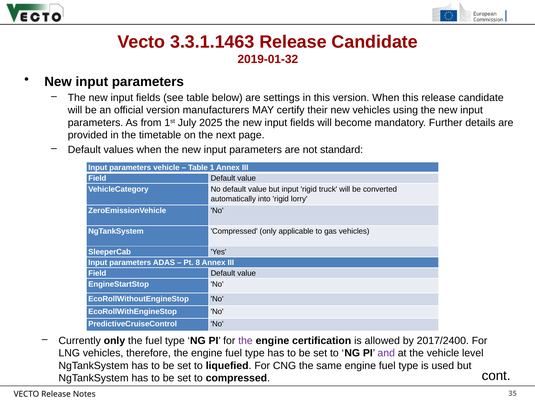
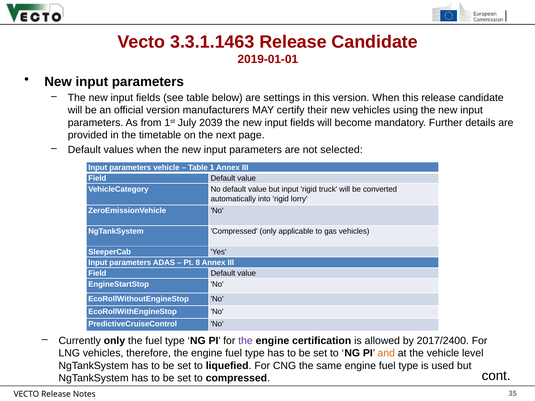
2019-01-32: 2019-01-32 -> 2019-01-01 (268, 59)
2025: 2025 -> 2039 (211, 123)
standard: standard -> selected (342, 150)
and colour: purple -> orange (386, 353)
